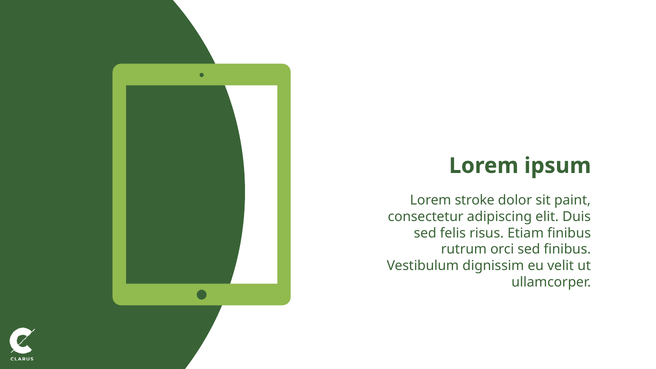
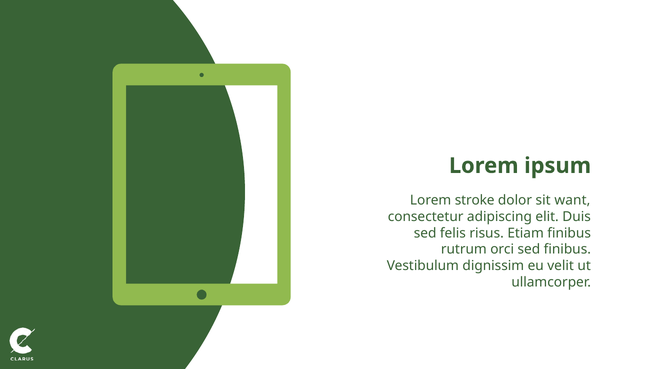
paint: paint -> want (572, 200)
